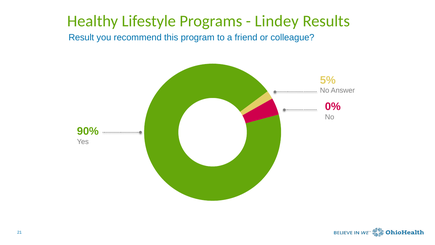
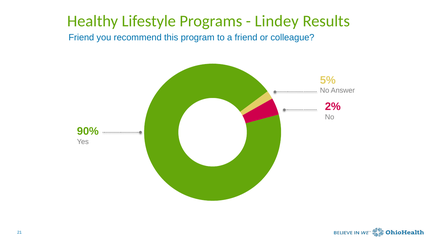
Result: Result -> Friend (81, 37)
0%: 0% -> 2% (333, 106)
